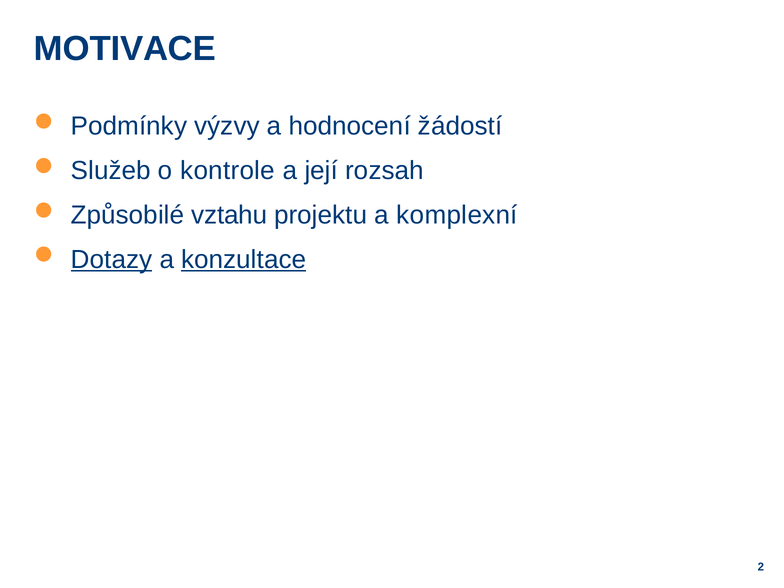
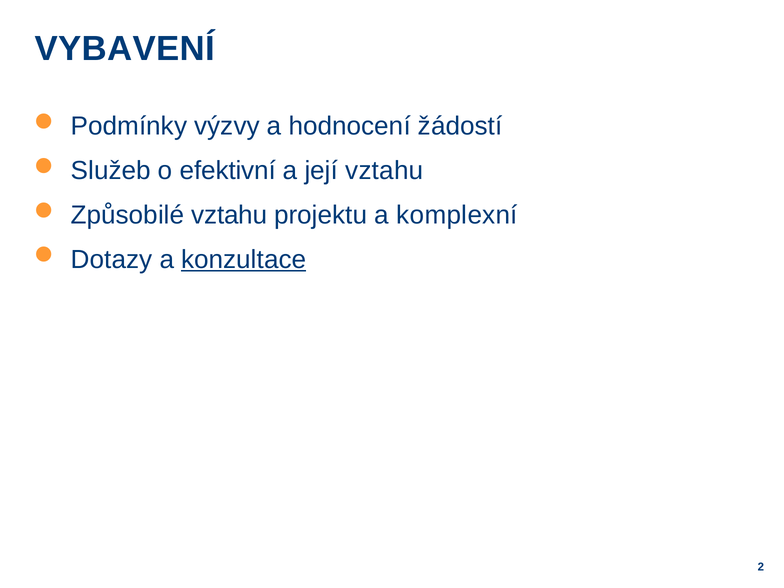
MOTIVACE: MOTIVACE -> VYBAVENÍ (125, 49)
kontrole: kontrole -> efektivní (228, 171)
její rozsah: rozsah -> vztahu (384, 171)
Dotazy underline: present -> none (112, 260)
